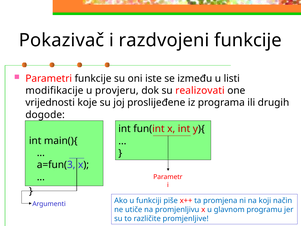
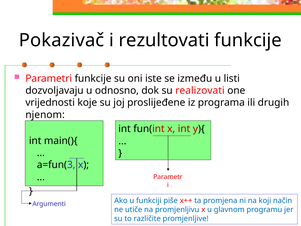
razdvojeni: razdvojeni -> rezultovati (164, 40)
modifikacije: modifikacije -> dozvoljavaju (54, 91)
provjeru: provjeru -> odnosno (117, 91)
dogode: dogode -> njenom (45, 115)
